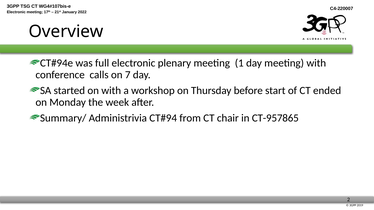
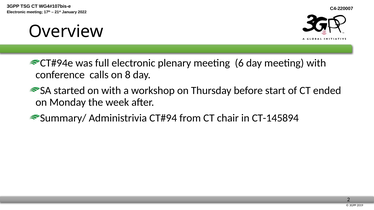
1: 1 -> 6 (239, 63)
7: 7 -> 8 (128, 75)
CT-957865: CT-957865 -> CT-145894 (275, 118)
